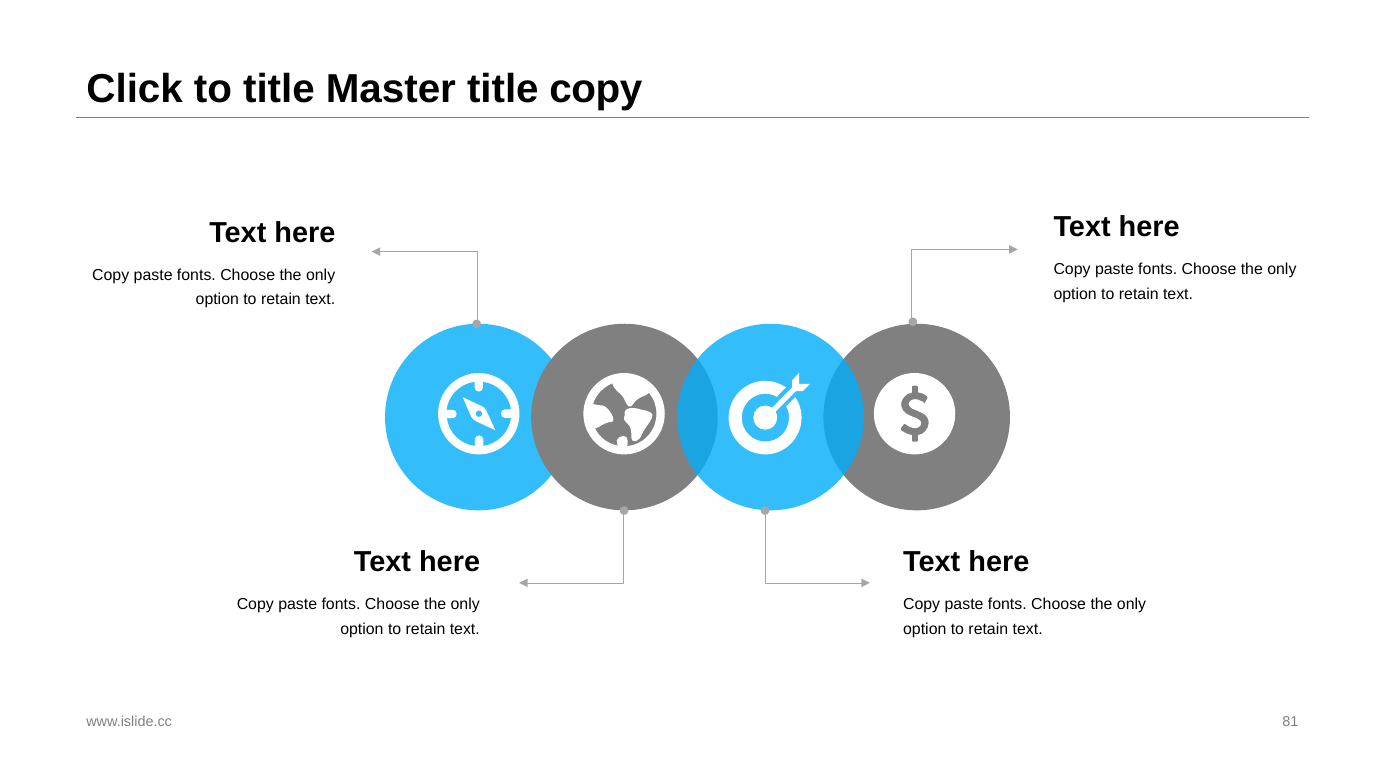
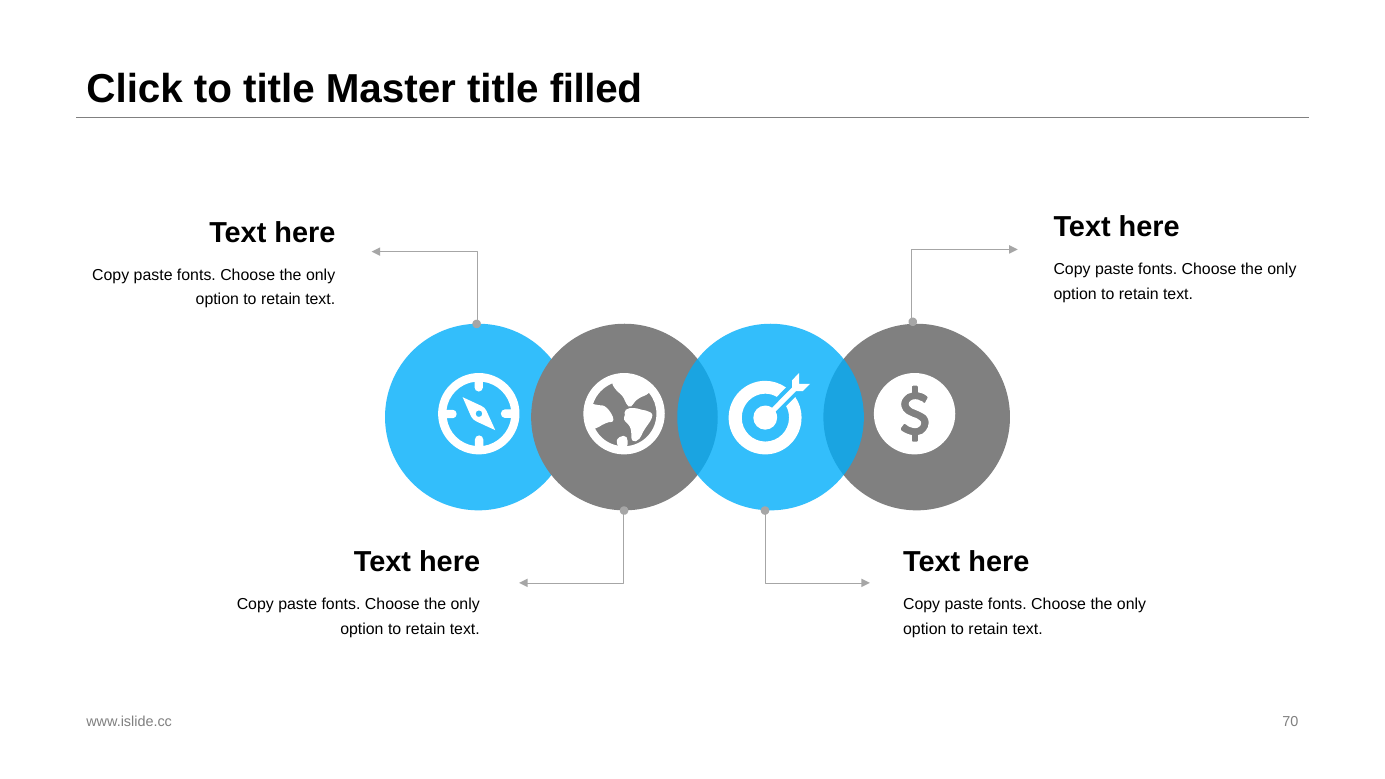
title copy: copy -> filled (596, 90)
81: 81 -> 70 (1290, 722)
